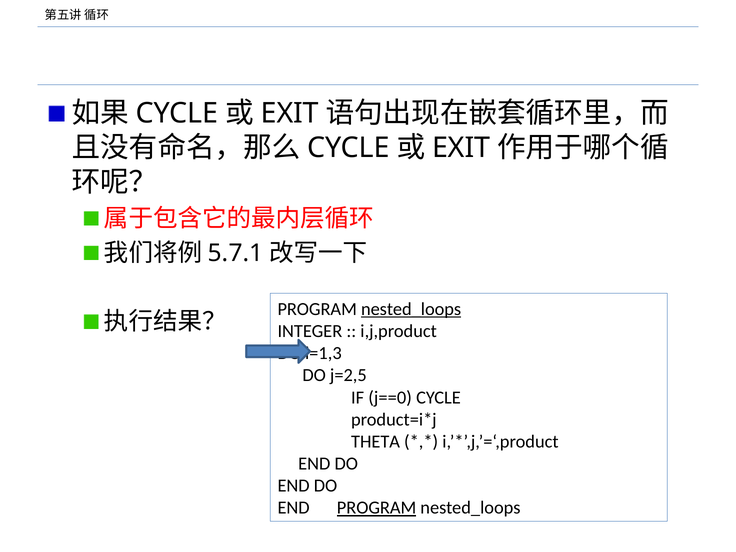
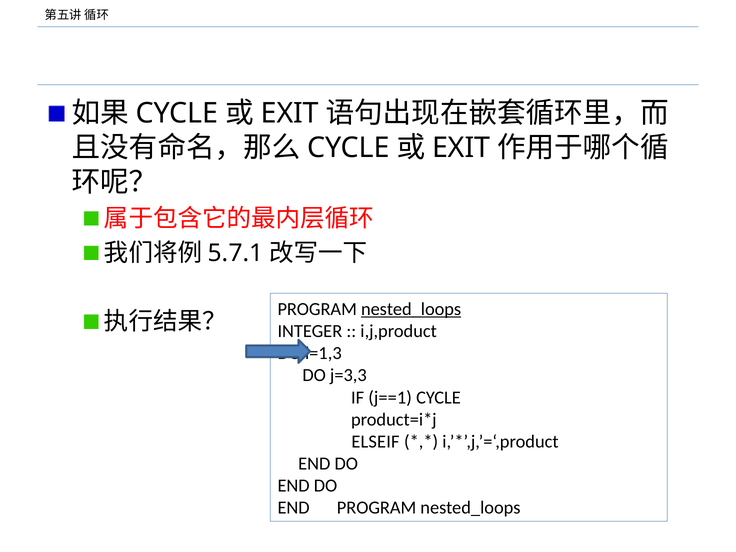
j=2,5: j=2,5 -> j=3,3 (348, 375)
j==0: j==0 -> j==1 (390, 397)
THETA: THETA -> ELSEIF (375, 442)
PROGRAM underline: present -> none (377, 508)
